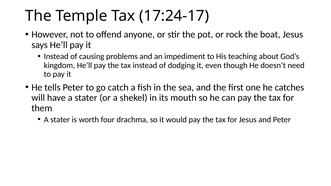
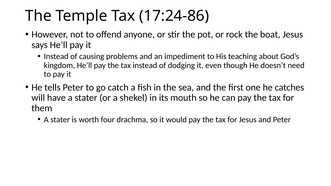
17:24-17: 17:24-17 -> 17:24-86 (174, 16)
